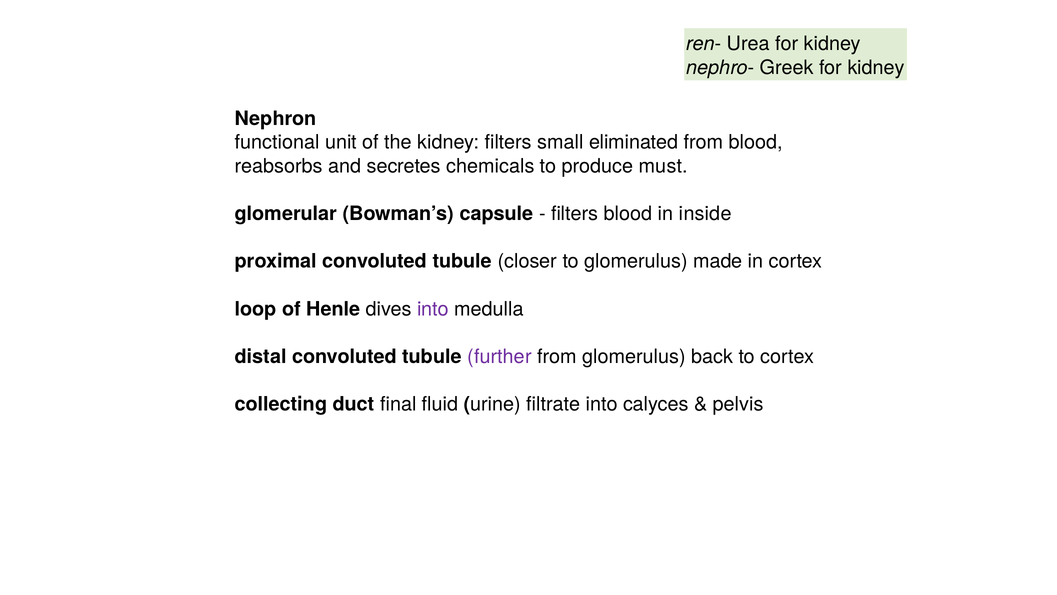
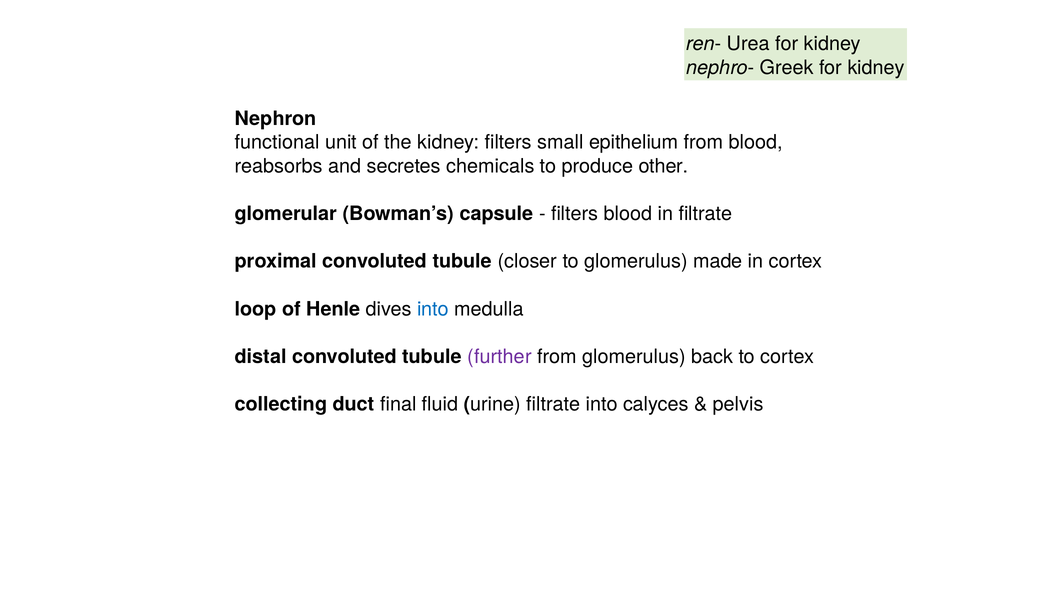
eliminated: eliminated -> epithelium (634, 142)
must: must -> other (664, 166)
in inside: inside -> filtrate (705, 214)
into colour: purple -> blue (433, 309)
